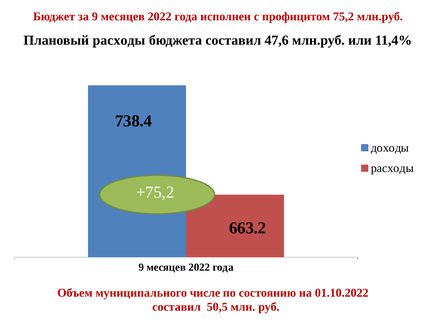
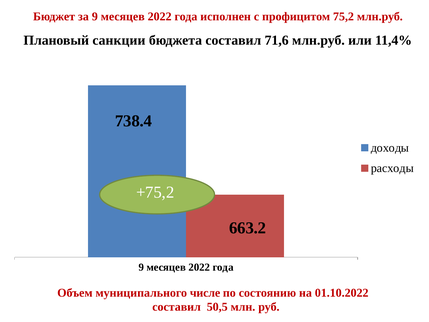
Плановый расходы: расходы -> санкции (119, 40)
47,6: 47,6 -> 71,6 (277, 40)
